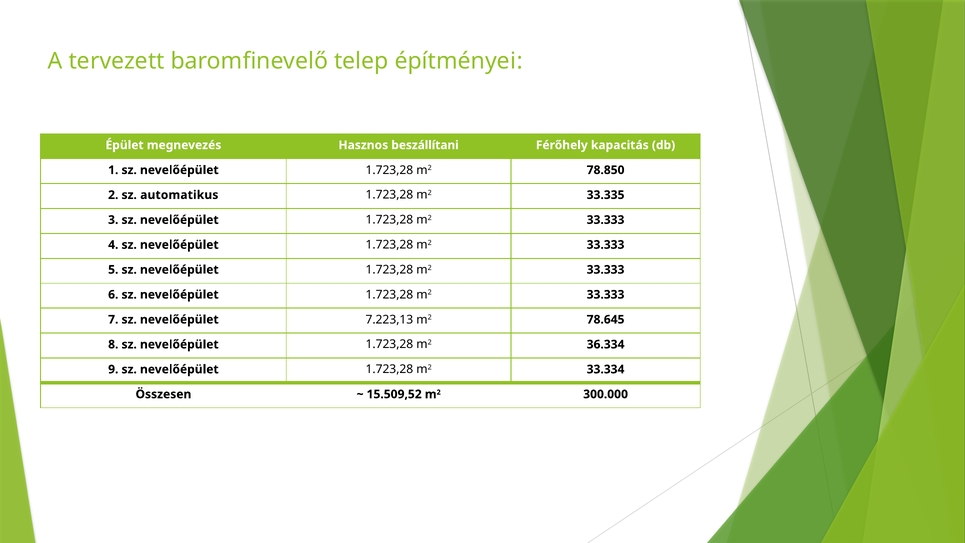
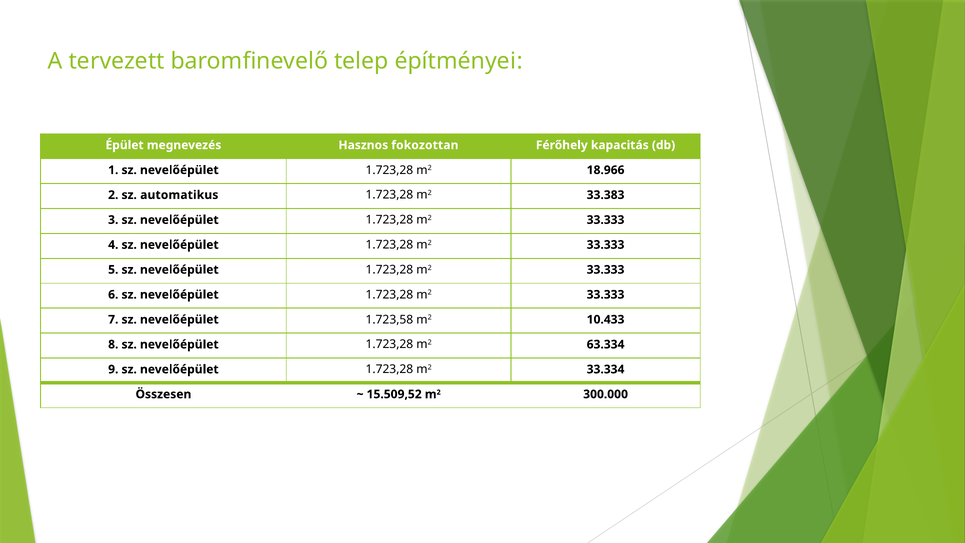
beszállítani: beszállítani -> fokozottan (425, 145)
78.850: 78.850 -> 18.966 (606, 170)
33.335: 33.335 -> 33.383 (606, 195)
7.223,13: 7.223,13 -> 1.723,58 (389, 319)
78.645: 78.645 -> 10.433 (606, 319)
36.334: 36.334 -> 63.334 (606, 344)
